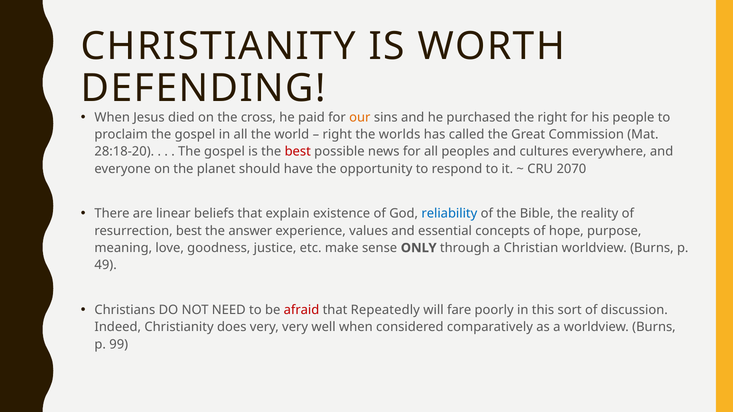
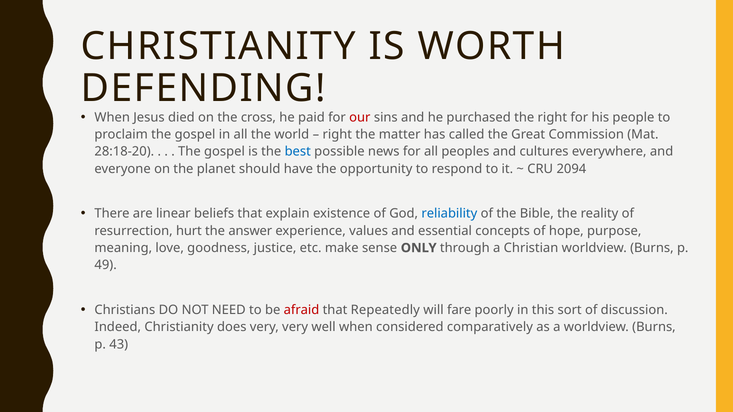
our colour: orange -> red (360, 117)
worlds: worlds -> matter (400, 135)
best colour: red -> blue (298, 152)
2070: 2070 -> 2094 (571, 169)
resurrection best: best -> hurt (189, 231)
99: 99 -> 43 (119, 345)
